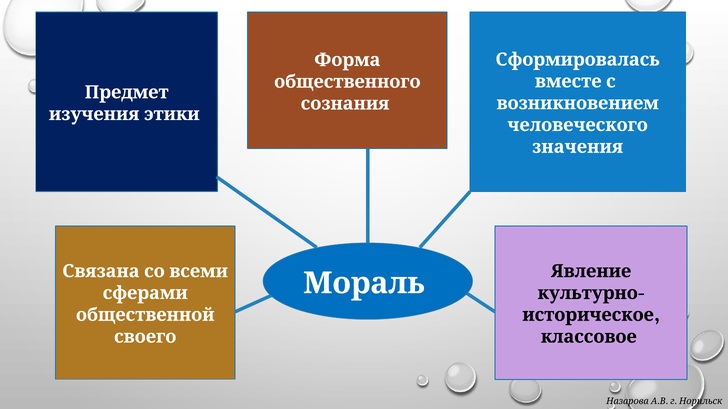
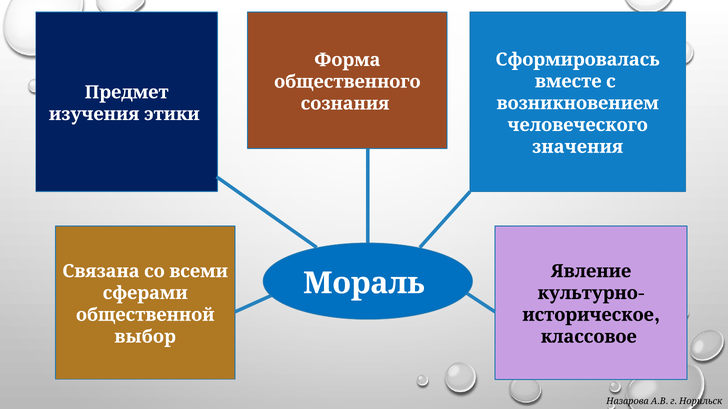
своего: своего -> выбор (145, 337)
